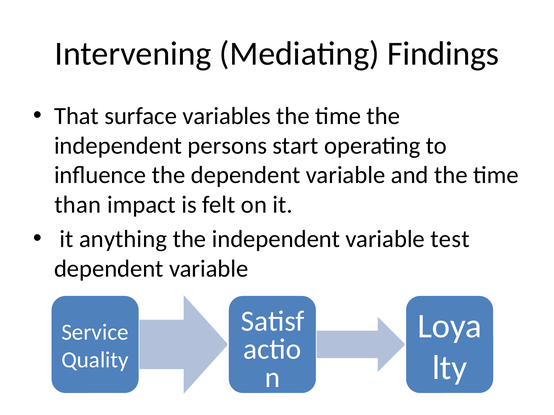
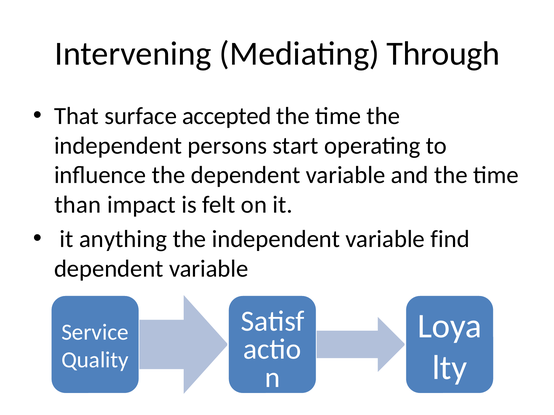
Findings: Findings -> Through (443, 54)
variables: variables -> accepted (227, 116)
test: test -> find (450, 239)
